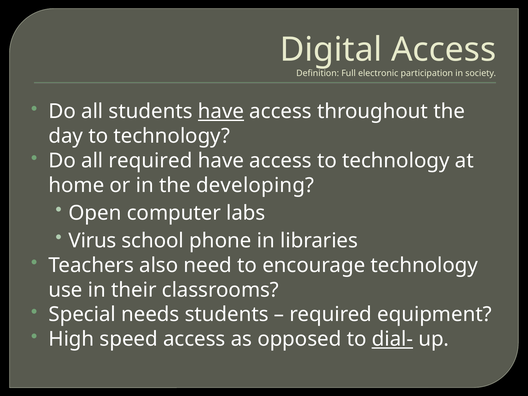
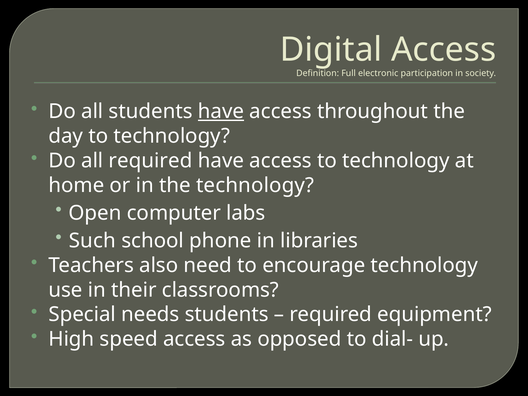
the developing: developing -> technology (255, 185)
Virus: Virus -> Such (92, 241)
dial- underline: present -> none (392, 339)
